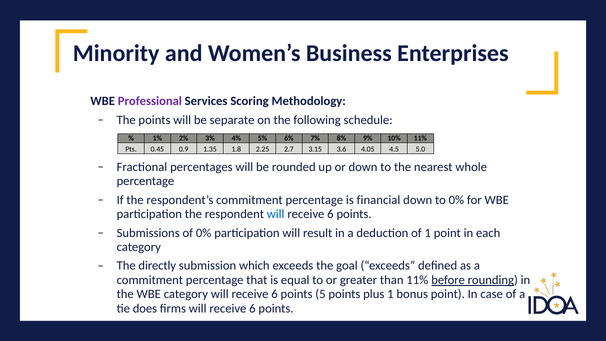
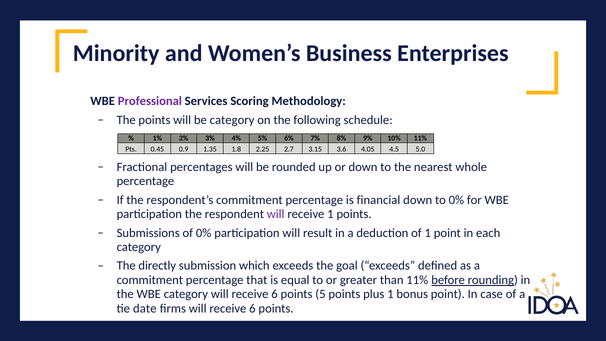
be separate: separate -> category (232, 120)
will colour: blue -> purple (276, 214)
6: 6 -> 1 (330, 214)
does: does -> date (145, 308)
